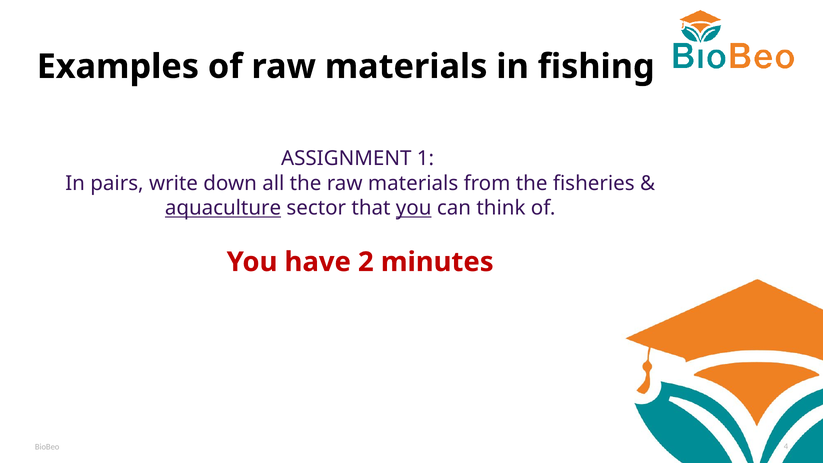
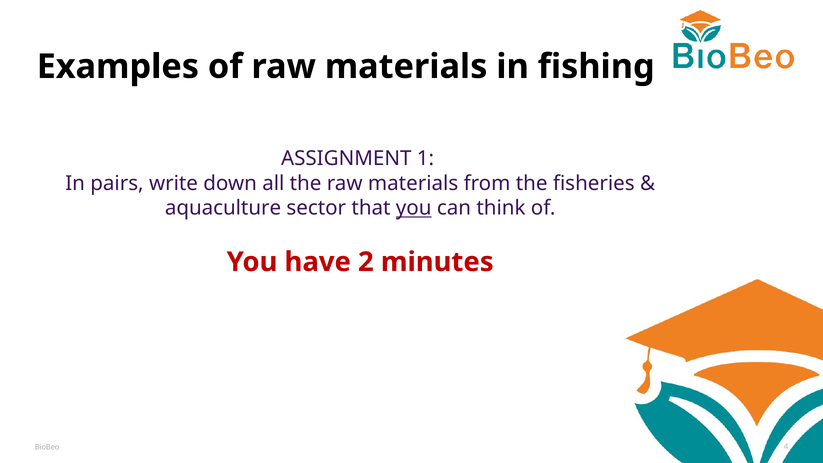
aquaculture underline: present -> none (223, 208)
